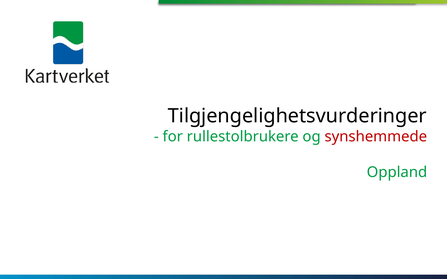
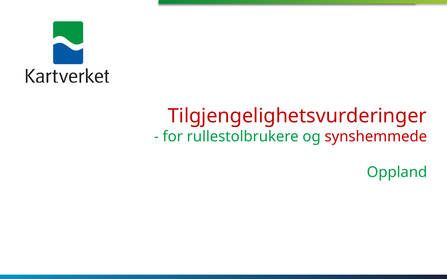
Tilgjengelighetsvurderinger colour: black -> red (297, 116)
